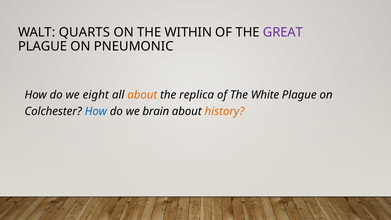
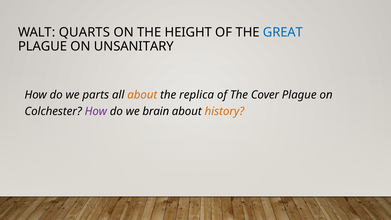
WITHIN: WITHIN -> HEIGHT (188, 32)
GREAT colour: purple -> blue (283, 32)
PNEUMONIC: PNEUMONIC -> UNSANITARY (134, 46)
eight: eight -> parts (96, 95)
White: White -> Cover (265, 95)
How colour: blue -> purple (96, 111)
